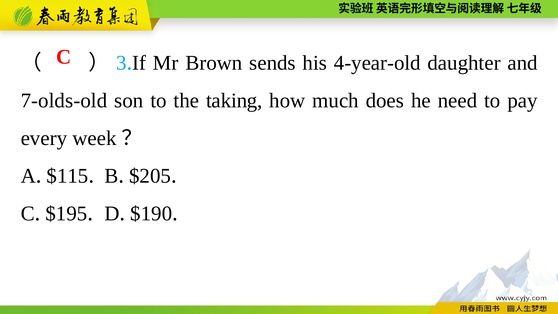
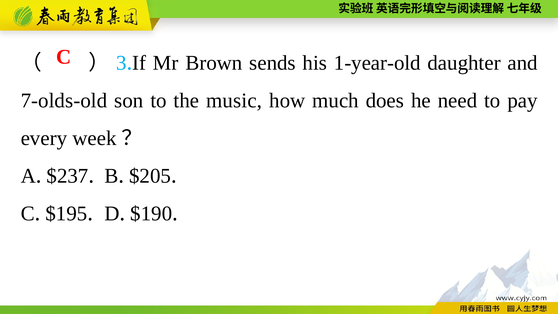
4-year-old: 4-year-old -> 1-year-old (377, 63)
taking: taking -> music (234, 101)
$115: $115 -> $237 (68, 176)
